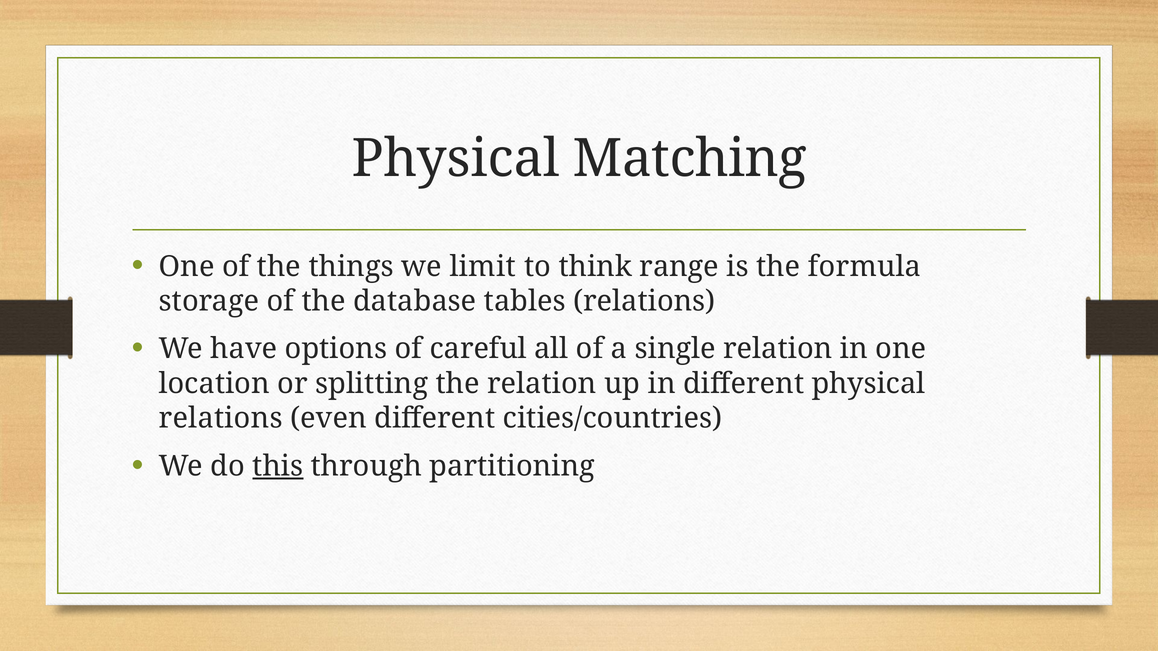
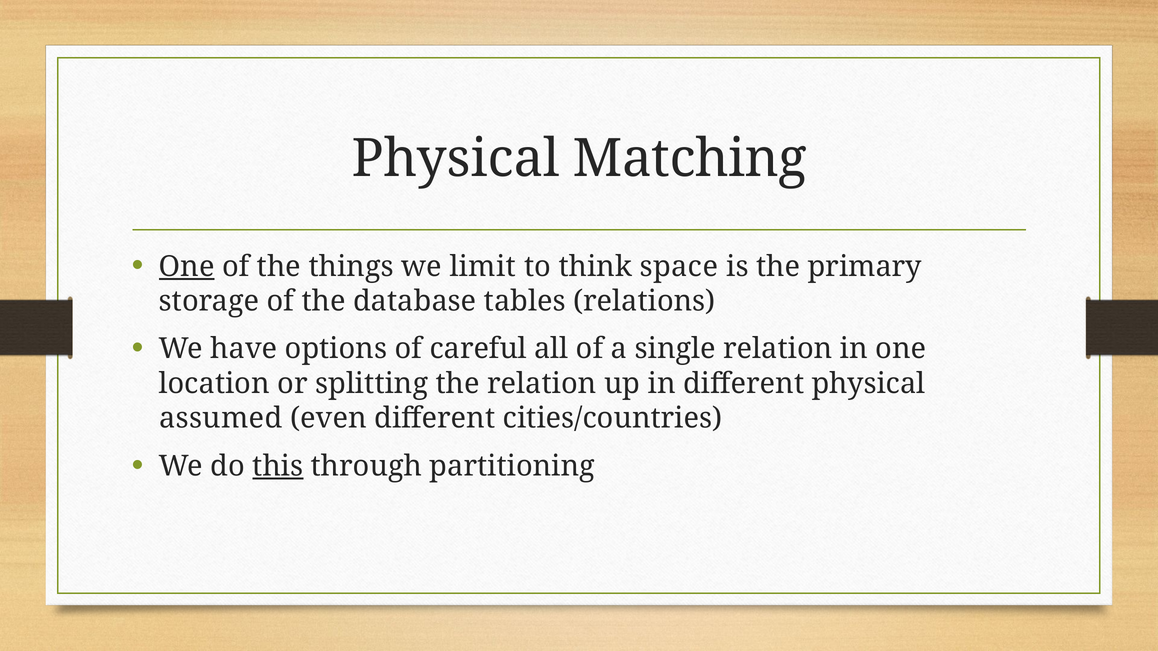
One underline: none -> present (187, 267)
range: range -> space (679, 267)
formula: formula -> primary (865, 267)
relations: relations -> assumed (221, 419)
